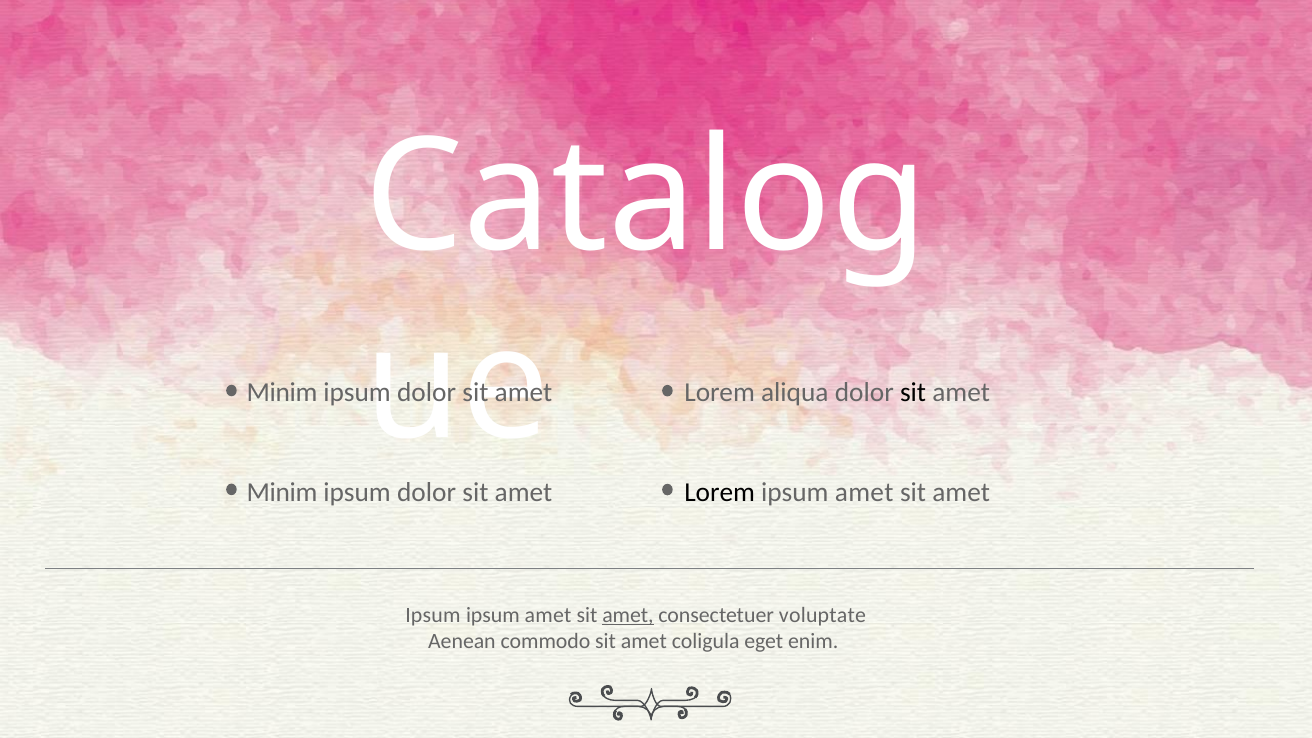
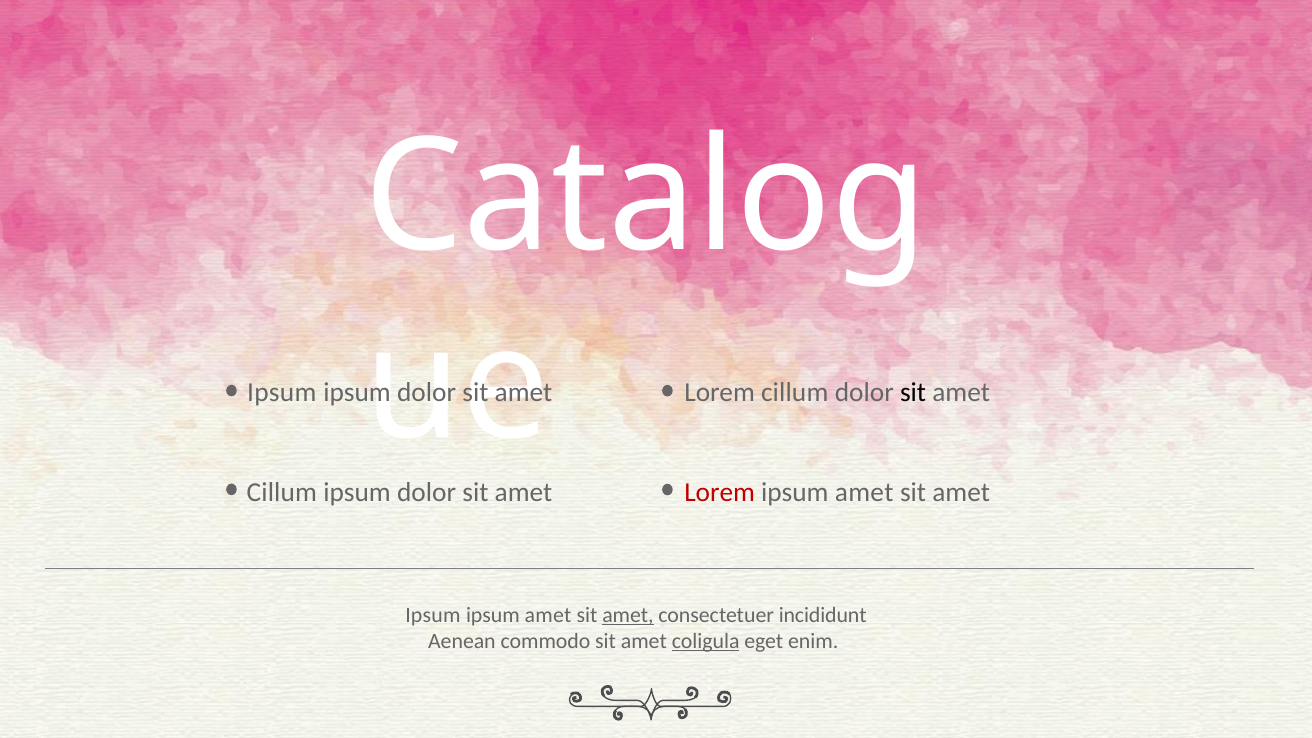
Minim: Minim -> Ipsum (282, 392)
Lorem aliqua: aliqua -> cillum (795, 392)
Minim: Minim -> Cillum (282, 493)
Lorem colour: black -> red (720, 493)
voluptate: voluptate -> incididunt (823, 615)
coligula underline: none -> present (706, 641)
